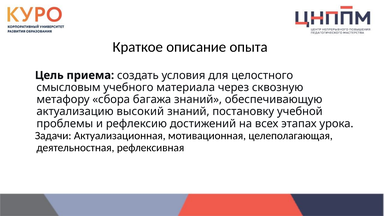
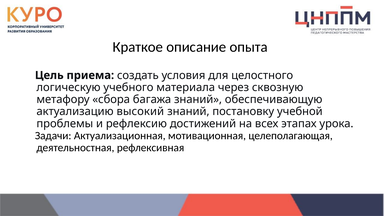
смысловым: смысловым -> логическую (68, 87)
